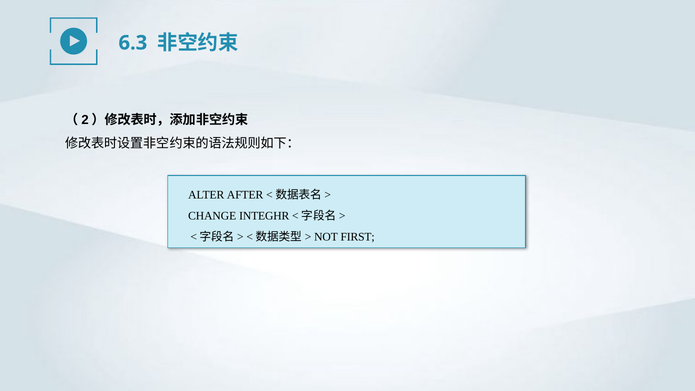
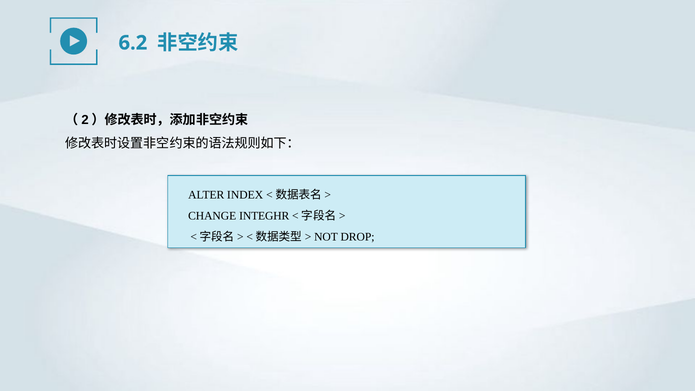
6.3: 6.3 -> 6.2 (133, 43)
AFTER: AFTER -> INDEX (245, 195)
FIRST: FIRST -> DROP (358, 237)
